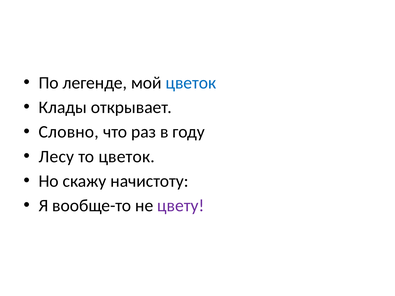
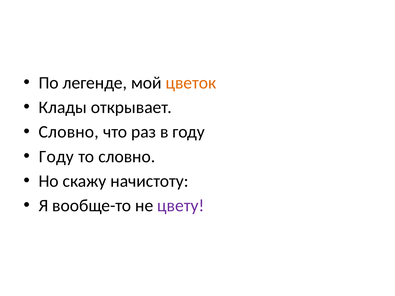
цветок colour: blue -> orange (191, 83)
Лесу: Лесу -> Году (56, 157)
то цветок: цветок -> словно (127, 157)
